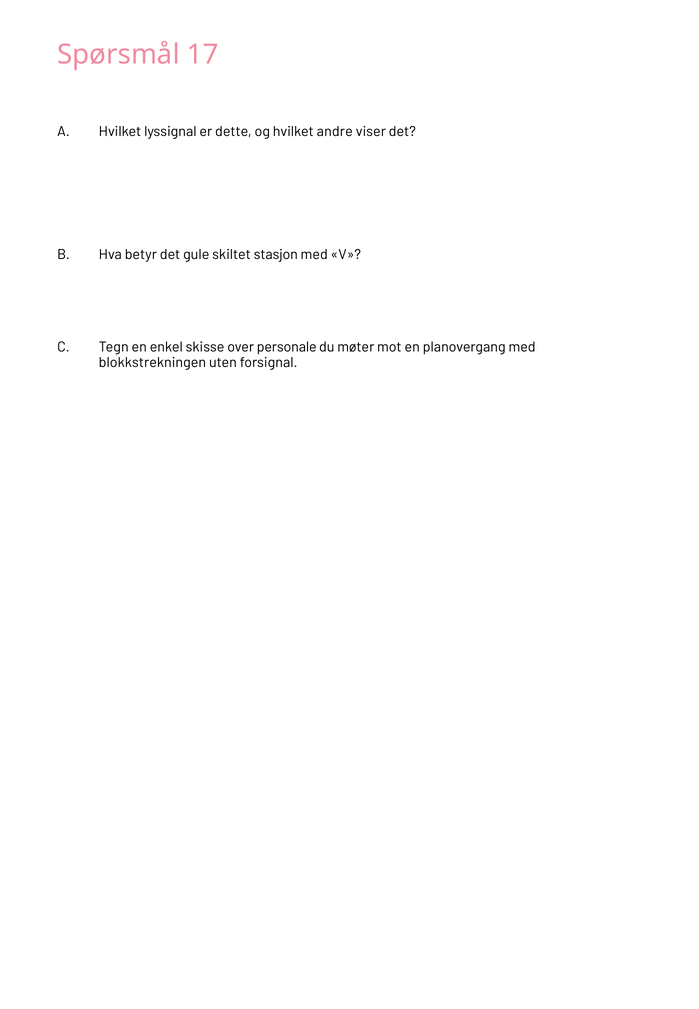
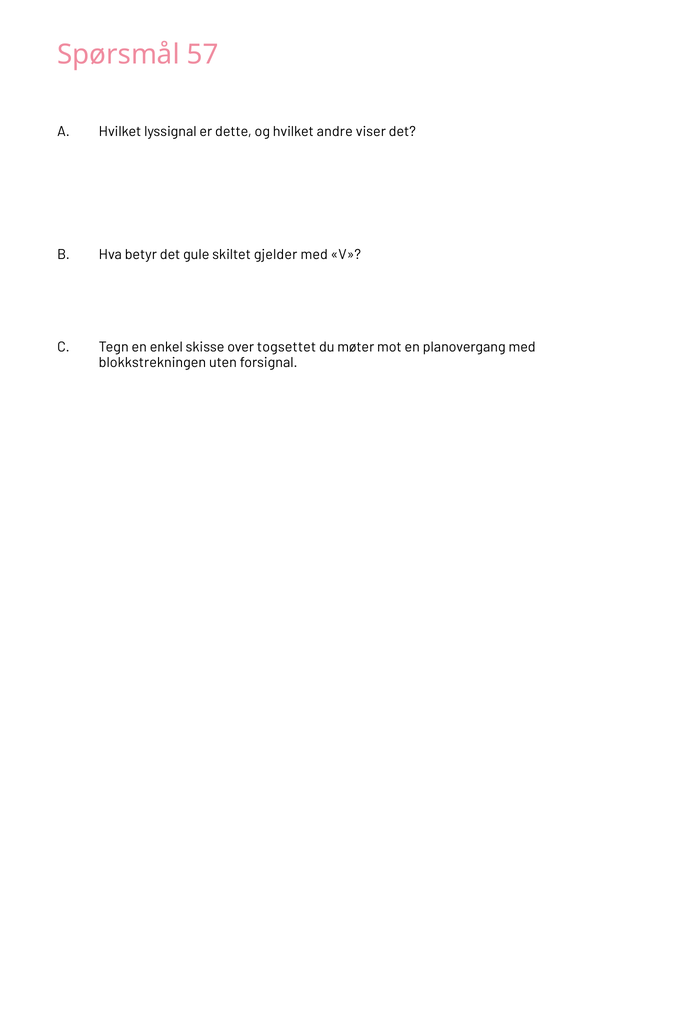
17: 17 -> 57 (203, 55)
stasjon: stasjon -> gjelder (276, 255)
personale: personale -> togsettet (287, 347)
